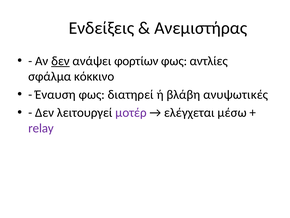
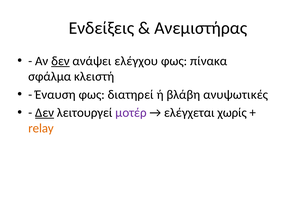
φορτίων: φορτίων -> ελέγχου (136, 61)
αντλίες: αντλίες -> πίνακα (209, 61)
κόκκινο: κόκκινο -> κλειστή (94, 76)
Δεν underline: none -> present (45, 112)
μέσω: μέσω -> χωρίς (232, 112)
relay colour: purple -> orange (41, 128)
